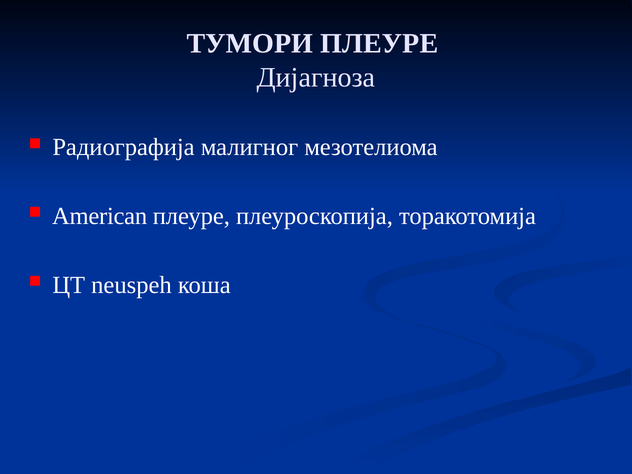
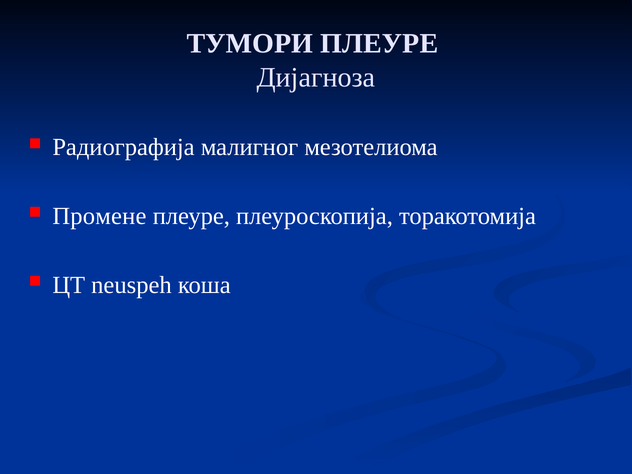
American: American -> Промене (99, 216)
